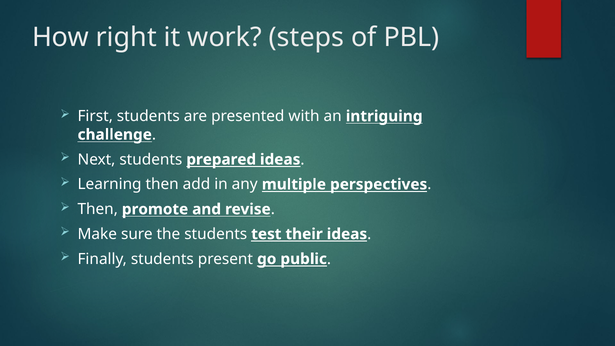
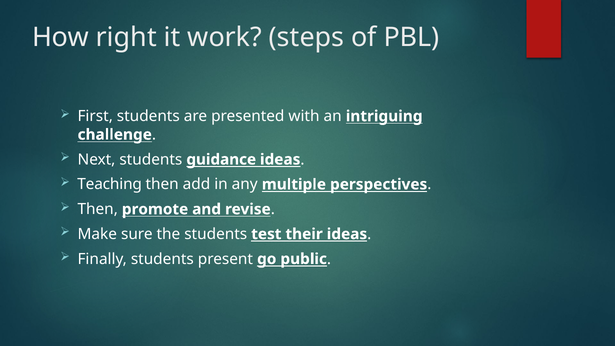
prepared: prepared -> guidance (221, 159)
Learning: Learning -> Teaching (110, 184)
